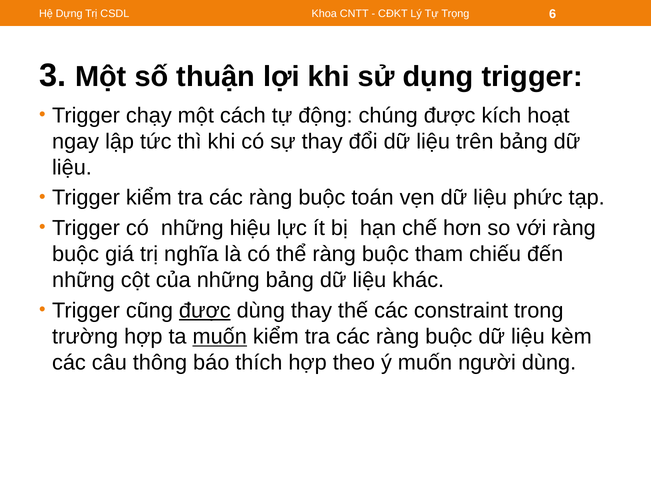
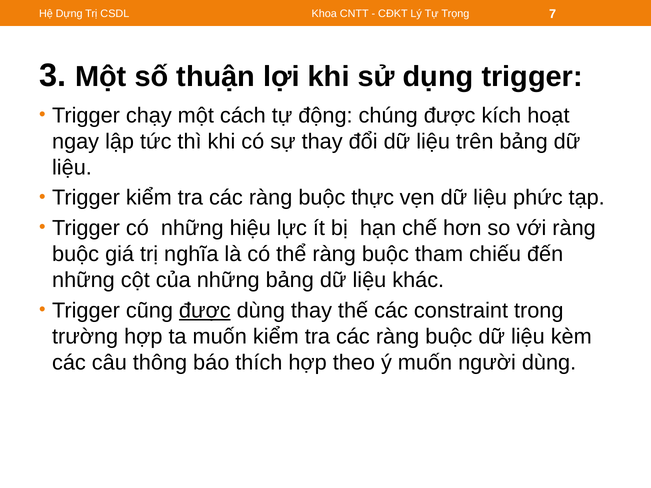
6: 6 -> 7 (553, 14)
toán: toán -> thực (373, 198)
muốn underline: present -> none (220, 337)
